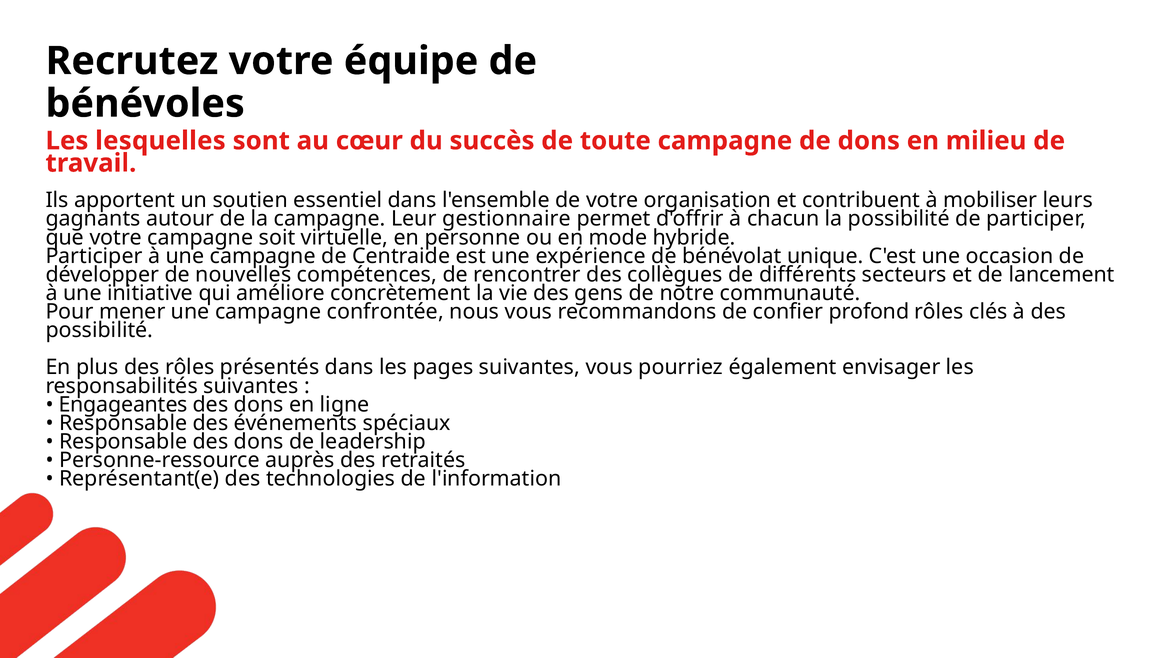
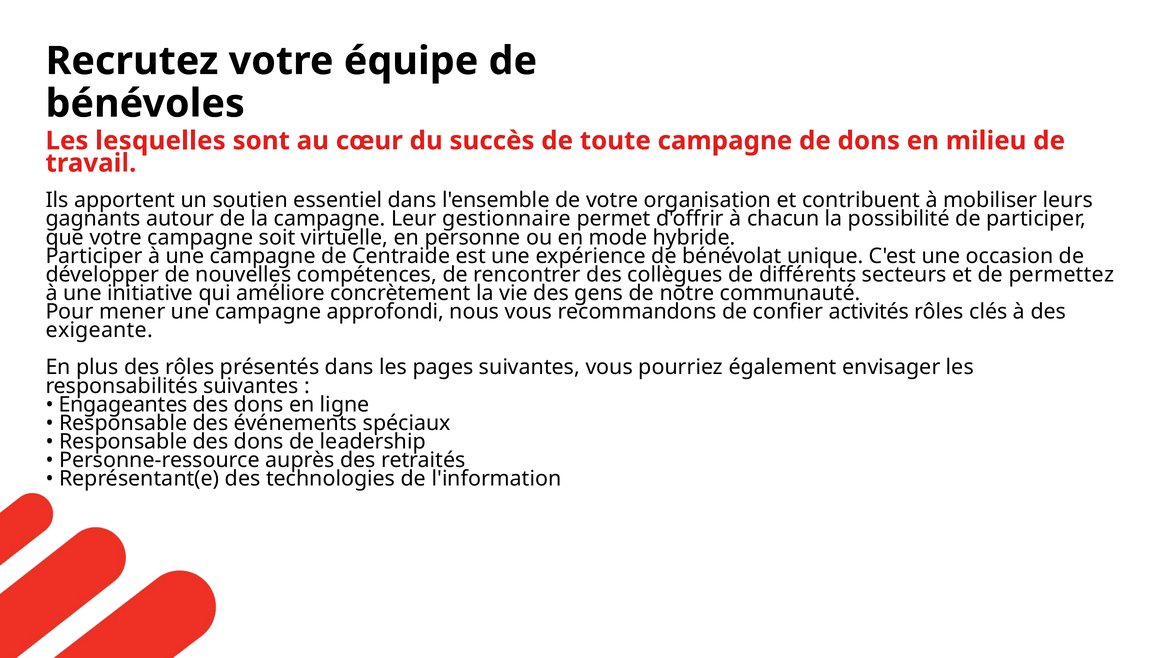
lancement: lancement -> permettez (1061, 275)
confrontée: confrontée -> approfondi (385, 312)
profond: profond -> activités (869, 312)
possibilité: possibilité -> exigeante (99, 330)
